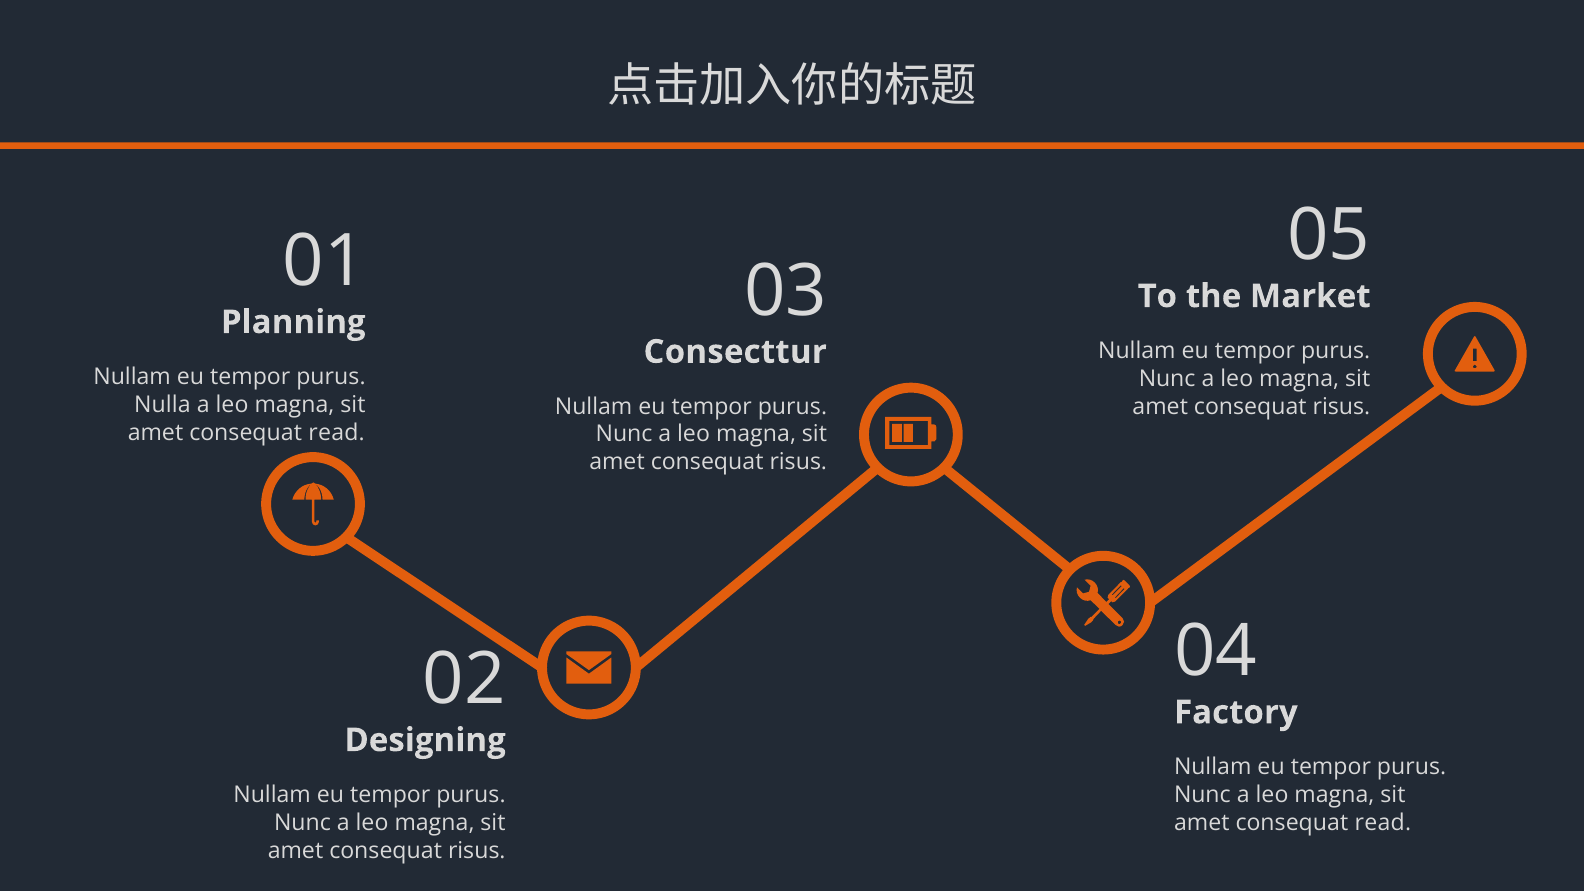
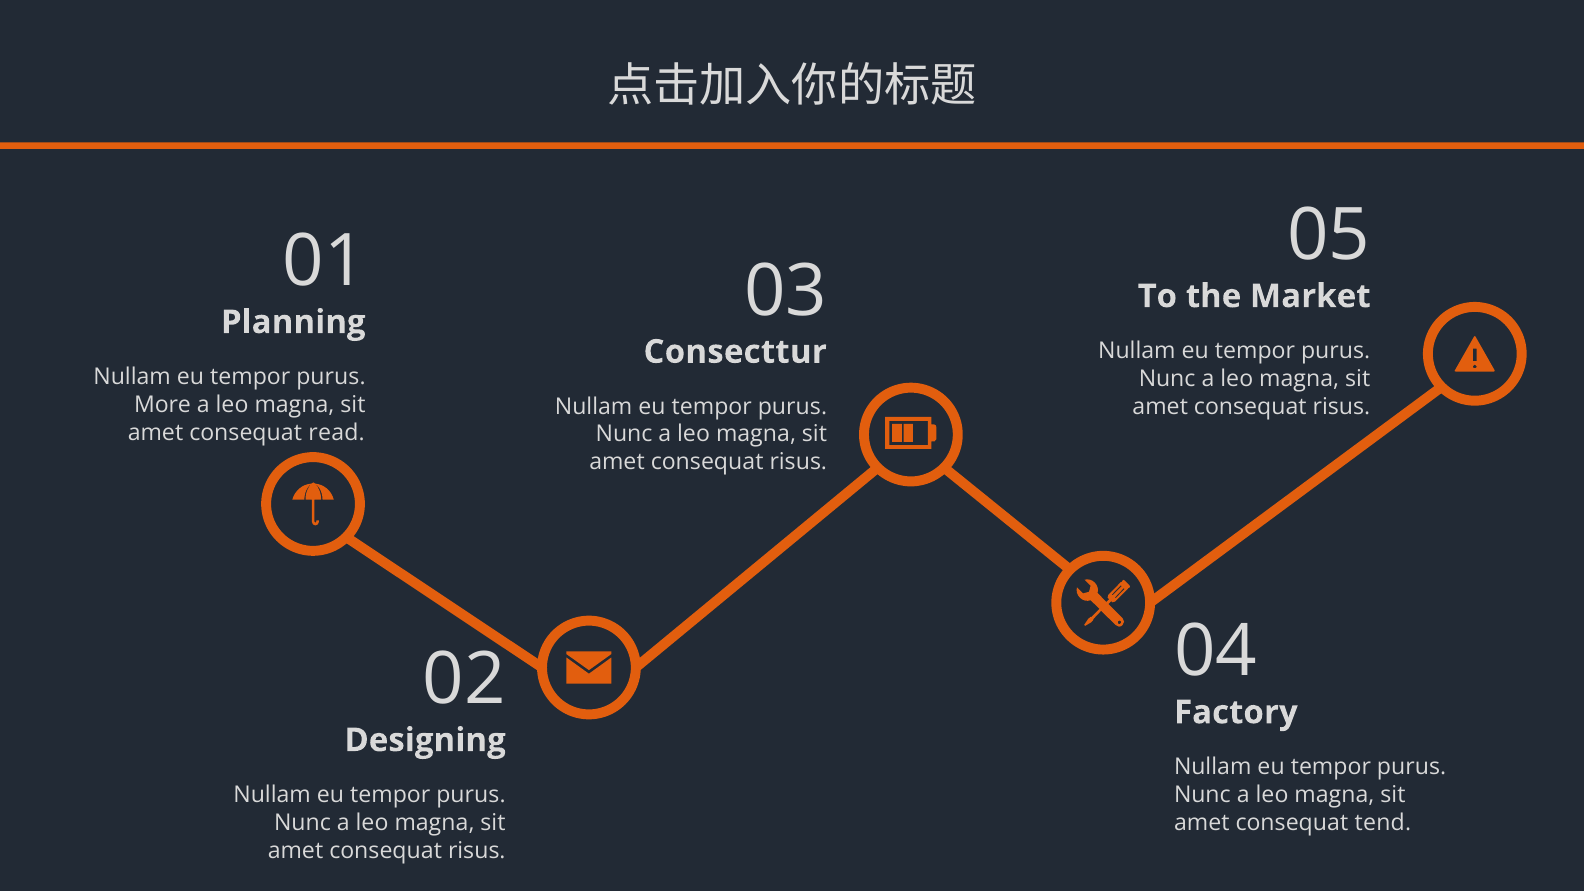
Nulla: Nulla -> More (162, 405)
read: read -> tend (1383, 823)
